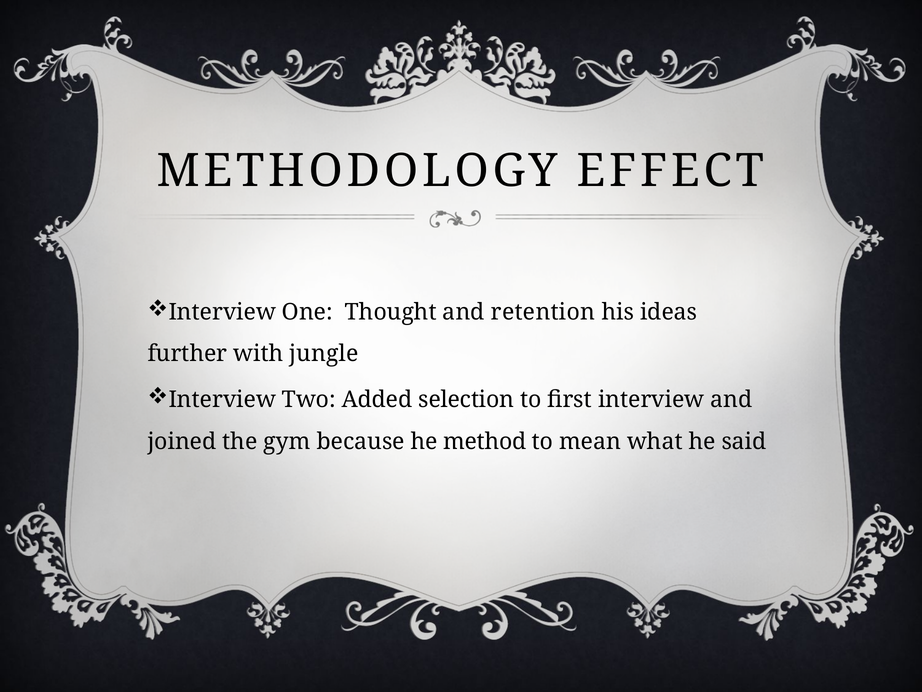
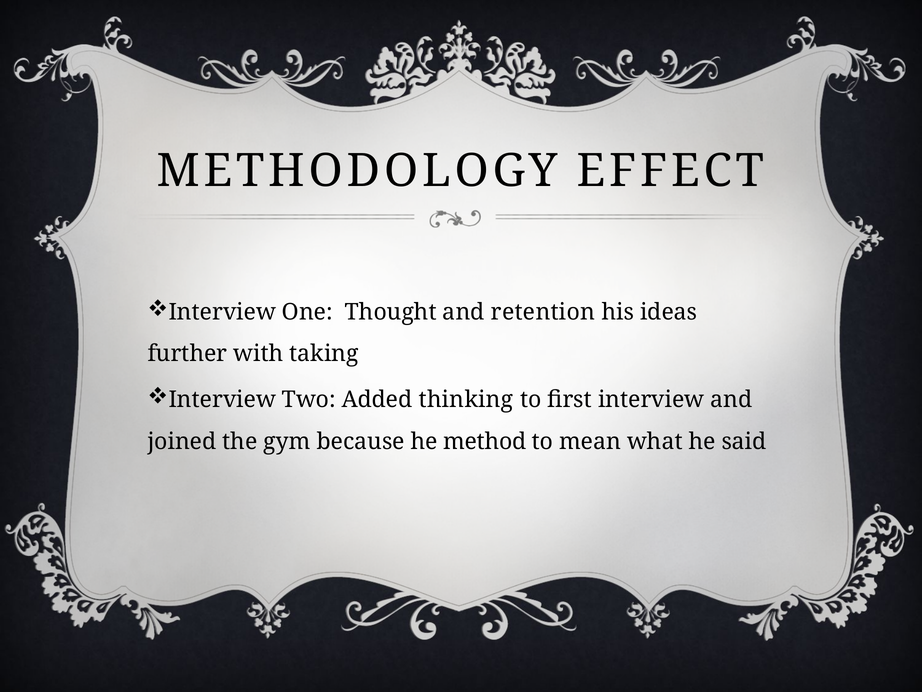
jungle: jungle -> taking (324, 353)
selection: selection -> thinking (466, 400)
